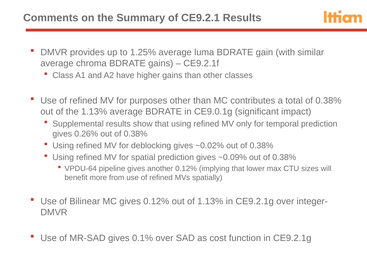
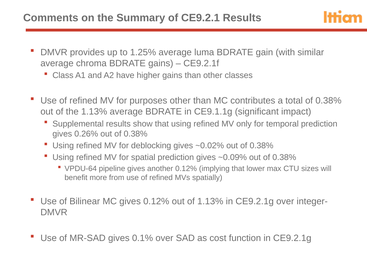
CE9.0.1g: CE9.0.1g -> CE9.1.1g (213, 112)
